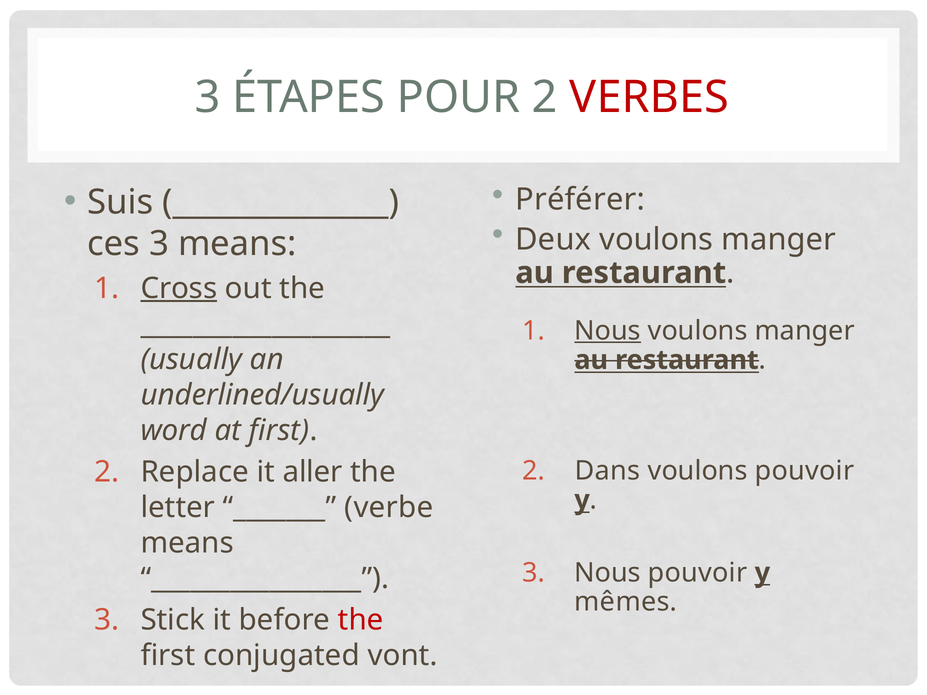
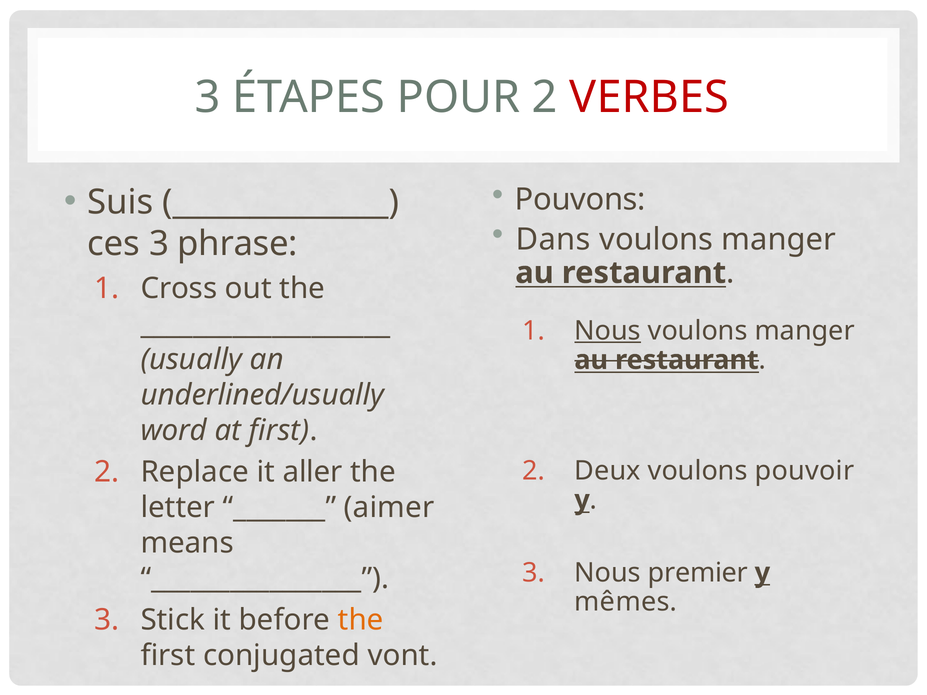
Préférer: Préférer -> Pouvons (580, 200)
Deux: Deux -> Dans (553, 239)
3 means: means -> phrase (237, 244)
Cross underline: present -> none (179, 288)
Dans: Dans -> Deux (608, 471)
verbe: verbe -> aimer (389, 508)
Nous pouvoir: pouvoir -> premier (698, 573)
the colour: red -> orange (361, 620)
